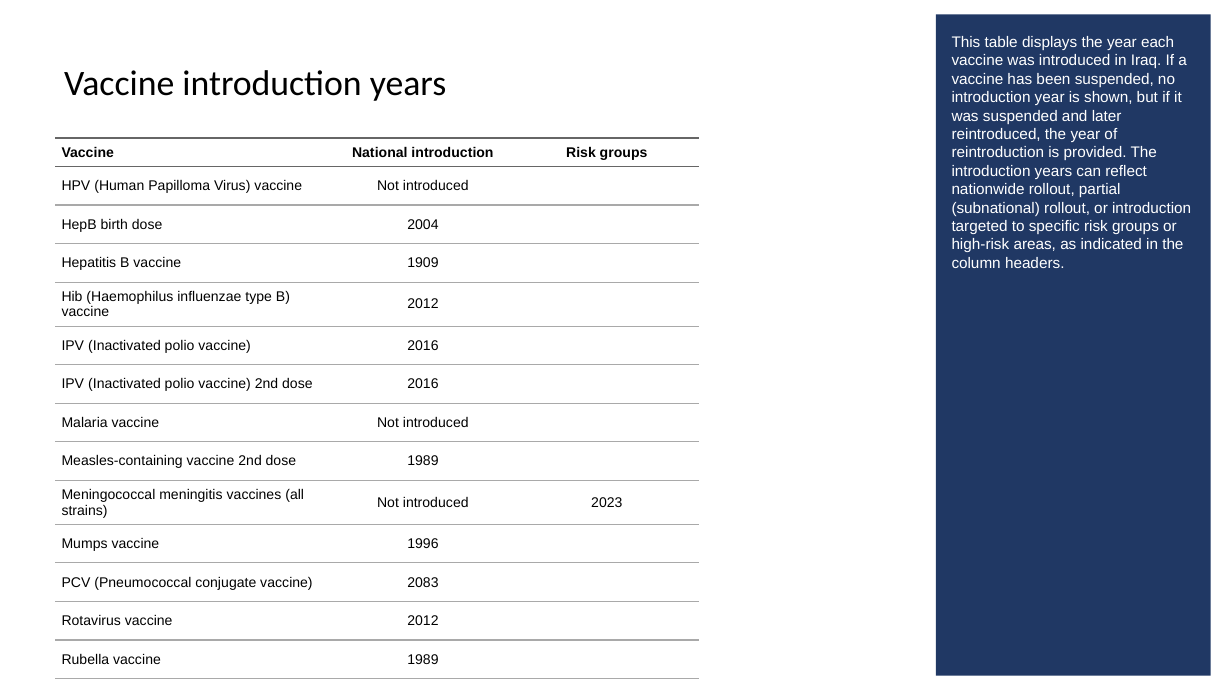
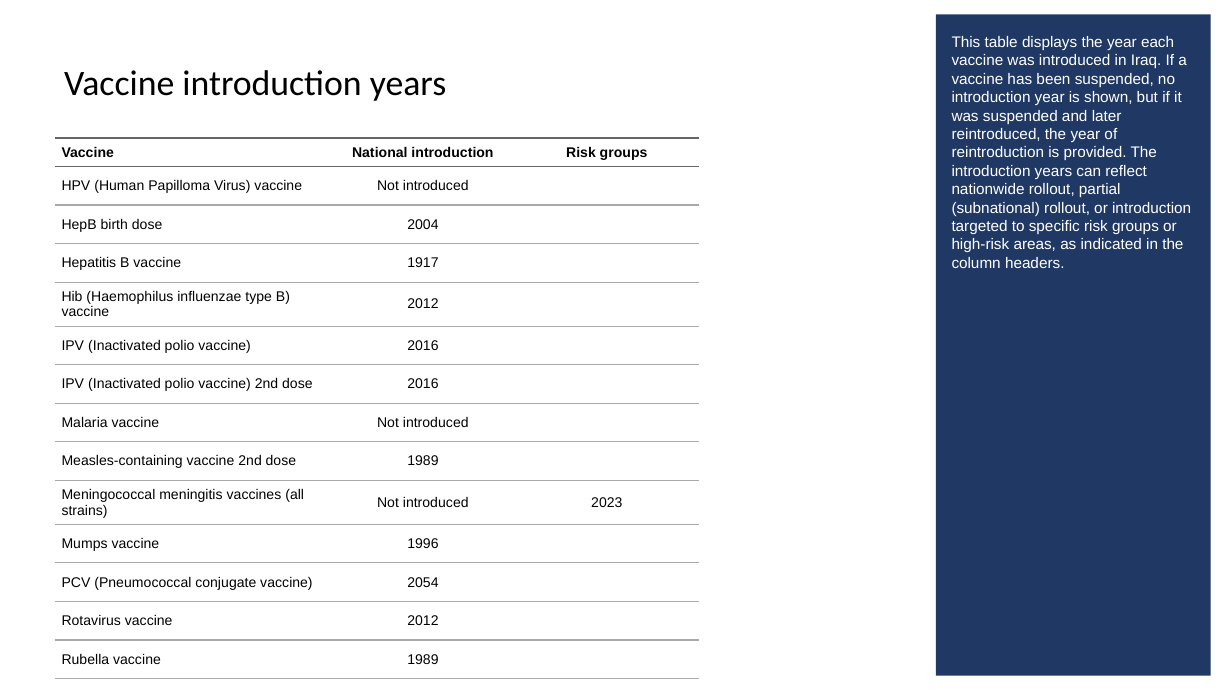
1909: 1909 -> 1917 (423, 263)
2083: 2083 -> 2054 (423, 582)
